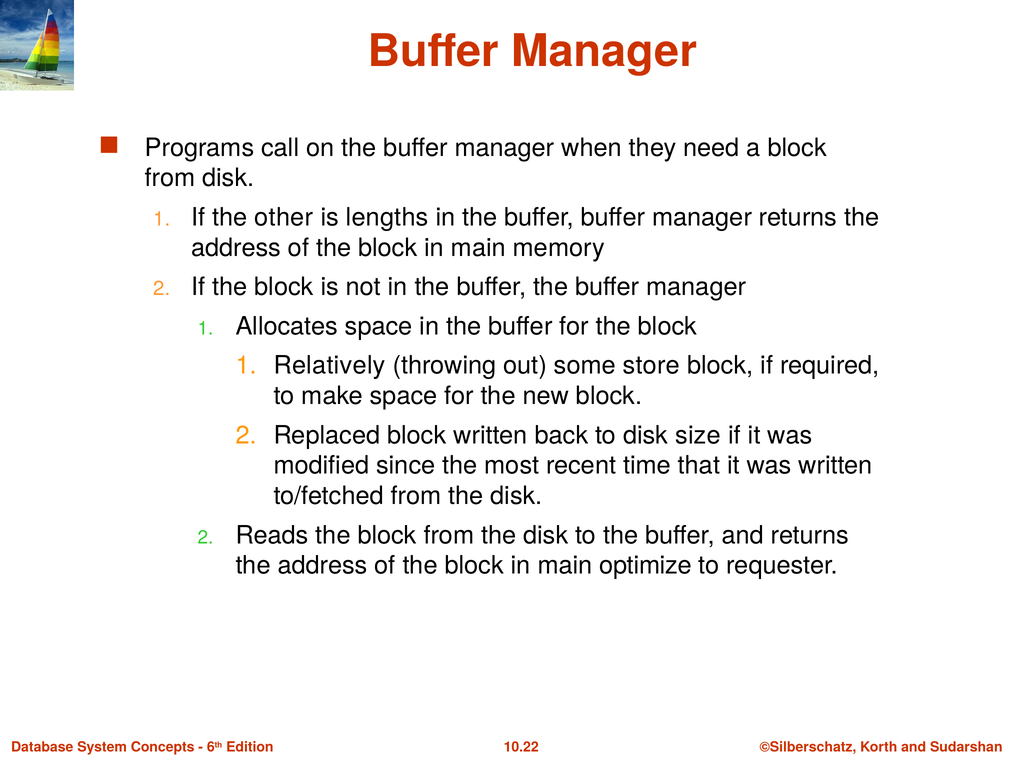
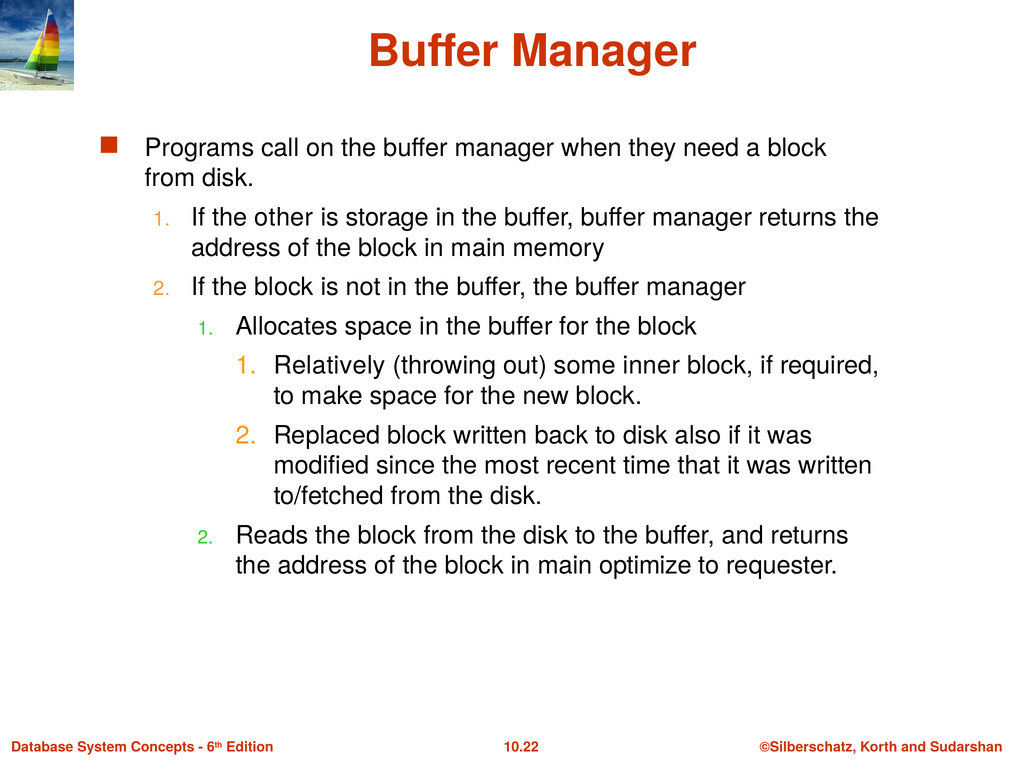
lengths: lengths -> storage (387, 217)
store: store -> inner (651, 365)
size: size -> also (698, 435)
